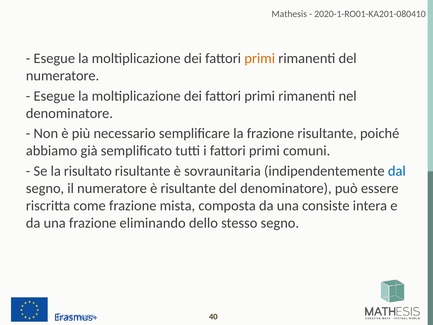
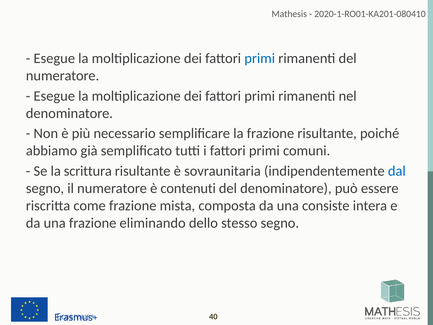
primi colour: orange -> blue (260, 58)
risultato: risultato -> scrittura (88, 171)
è risultante: risultante -> contenuti (188, 188)
